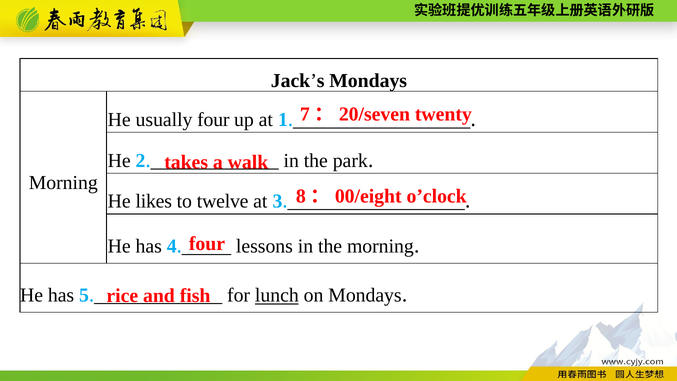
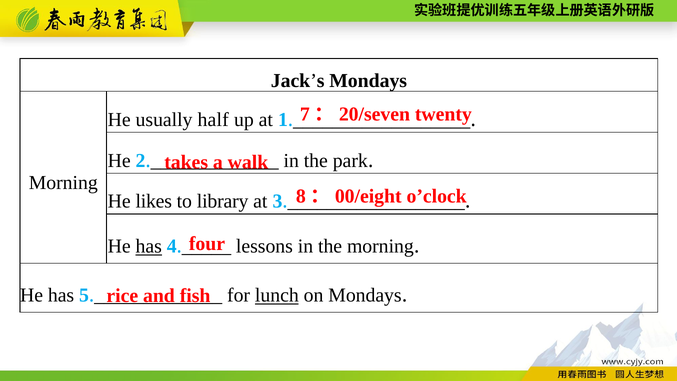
usually four: four -> half (213, 120)
twelve: twelve -> library (223, 201)
has underline: none -> present (149, 246)
